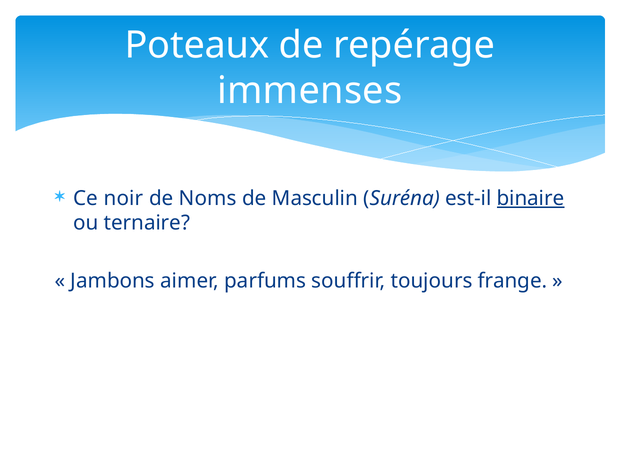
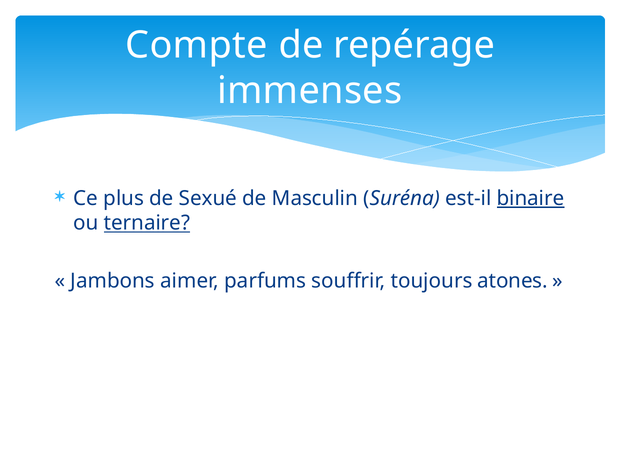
Poteaux: Poteaux -> Compte (197, 45)
noir: noir -> plus (124, 198)
Noms: Noms -> Sexué (208, 198)
ternaire underline: none -> present (147, 223)
frange: frange -> atones (513, 281)
